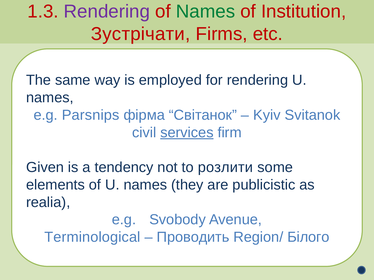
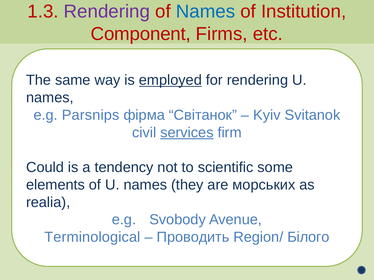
Names colour: green -> blue (205, 12)
Зустрічати: Зустрічати -> Component (141, 34)
employed underline: none -> present (170, 80)
Given: Given -> Could (45, 168)
розлити: розлити -> scientific (226, 168)
publicistic: publicistic -> морських (264, 185)
